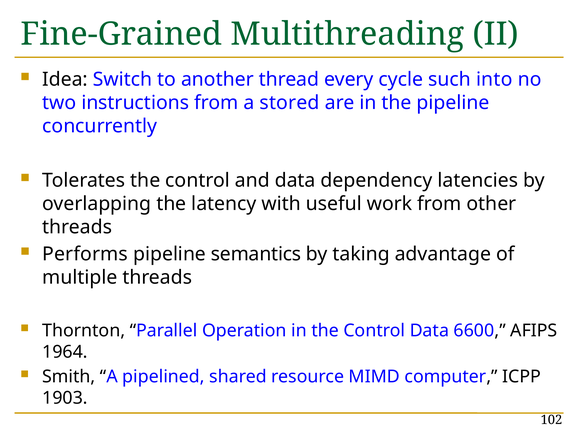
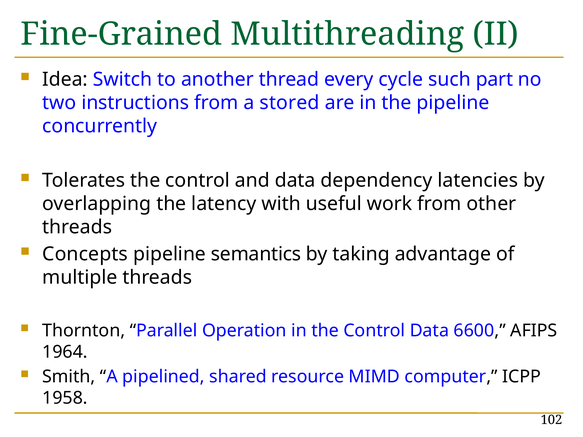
into: into -> part (494, 79)
Performs: Performs -> Concepts (85, 254)
1903: 1903 -> 1958 (65, 398)
